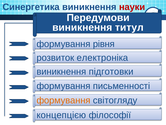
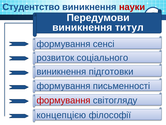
Синергетика: Синергетика -> Студентство (31, 7)
рівня: рівня -> сенсі (104, 44)
електроніка: електроніка -> соціального (102, 58)
формування colour: orange -> red (63, 100)
